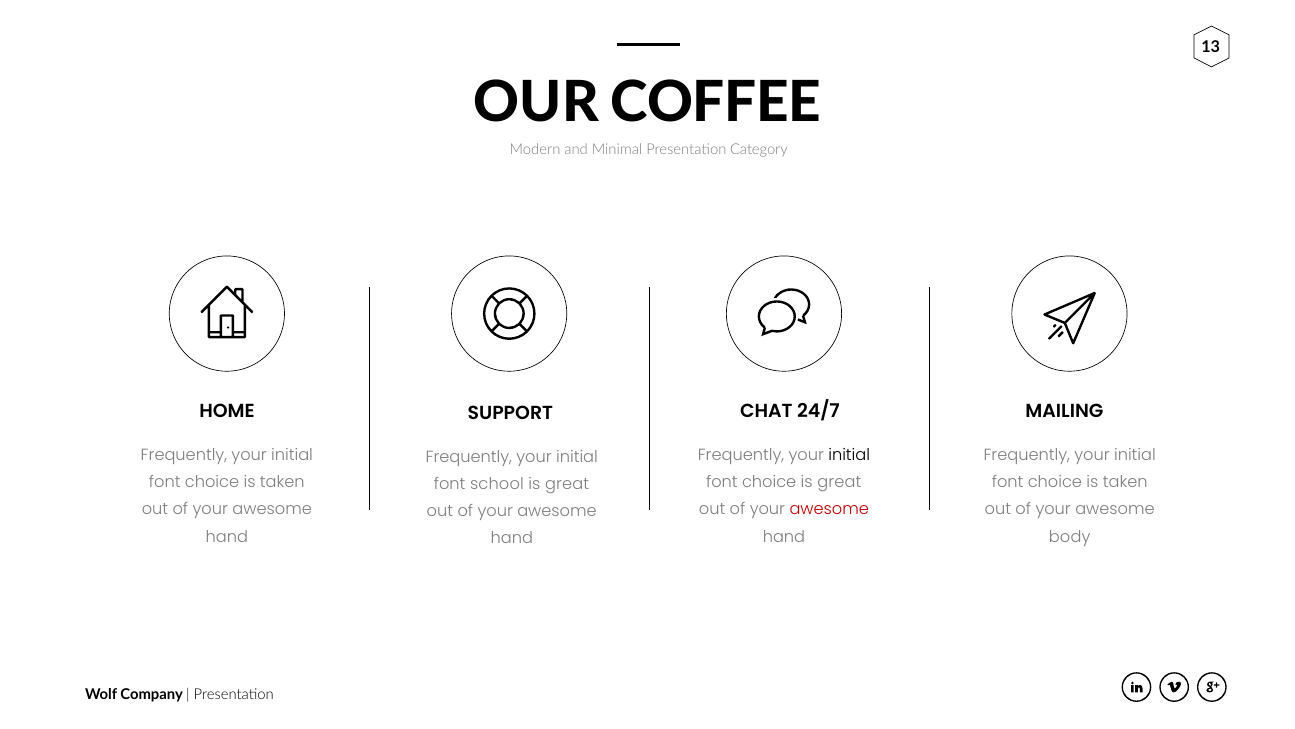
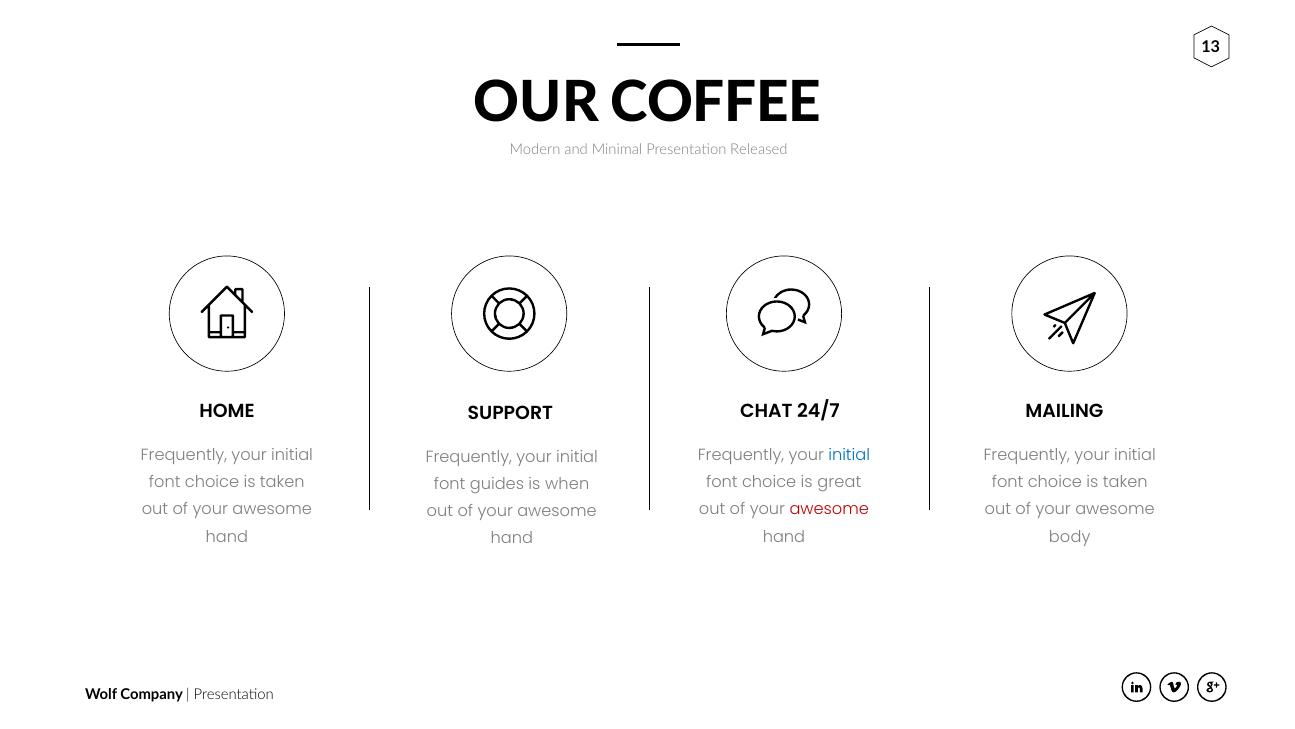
Category: Category -> Released (759, 150)
initial colour: black -> blue (849, 455)
school: school -> guides (497, 484)
great: great -> when (567, 484)
